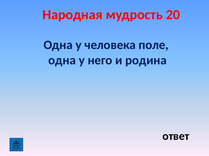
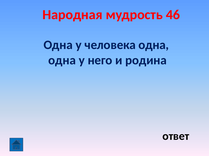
20: 20 -> 46 (173, 15)
человека поле: поле -> одна (154, 45)
